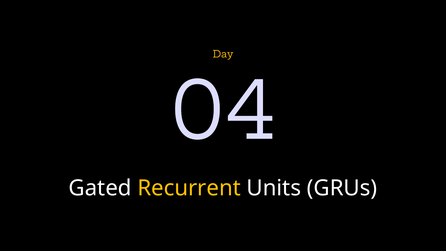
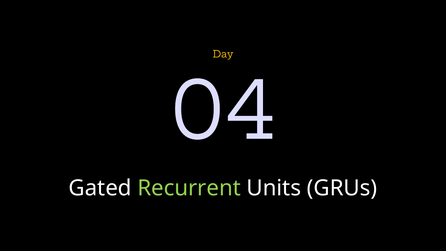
Recurrent colour: yellow -> light green (189, 188)
